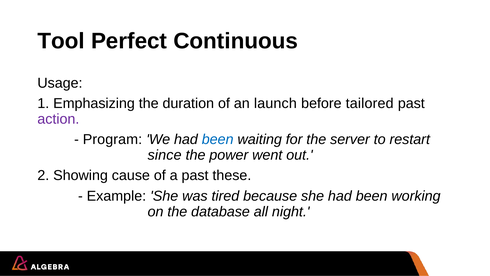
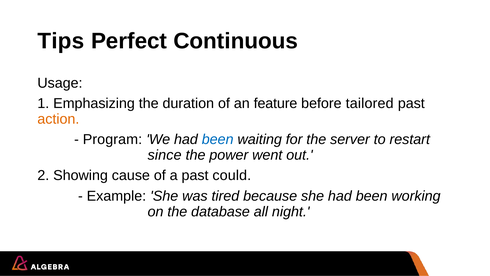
Tool: Tool -> Tips (61, 41)
launch: launch -> feature (276, 103)
action colour: purple -> orange (58, 119)
these: these -> could (232, 175)
